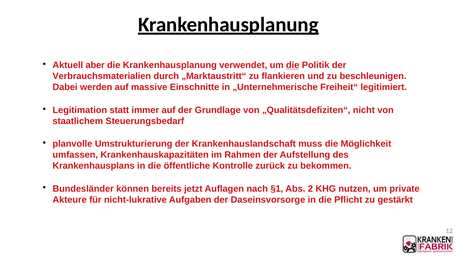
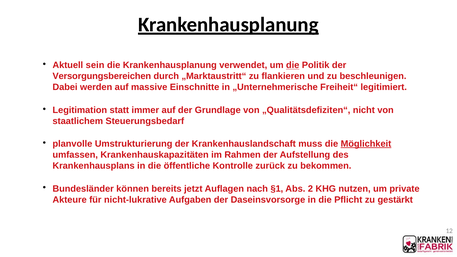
aber: aber -> sein (95, 65)
Verbrauchsmaterialien: Verbrauchsmaterialien -> Versorgungsbereichen (102, 76)
Möglichkeit underline: none -> present (366, 144)
